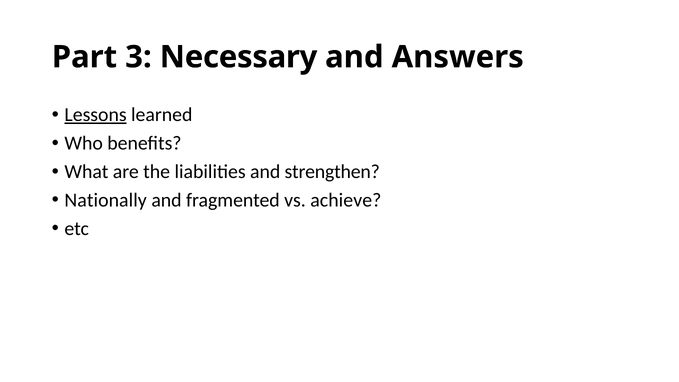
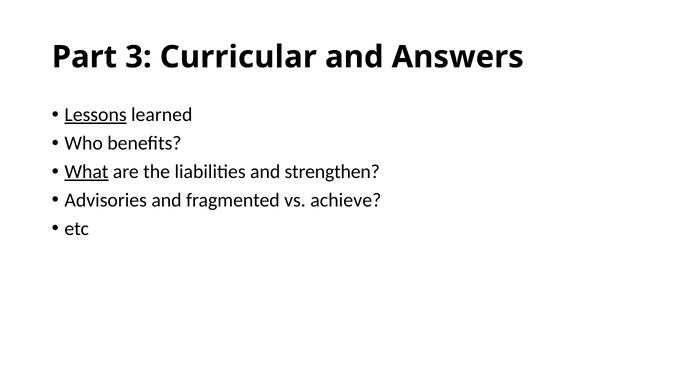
Necessary: Necessary -> Curricular (238, 57)
What underline: none -> present (86, 172)
Nationally: Nationally -> Advisories (106, 200)
